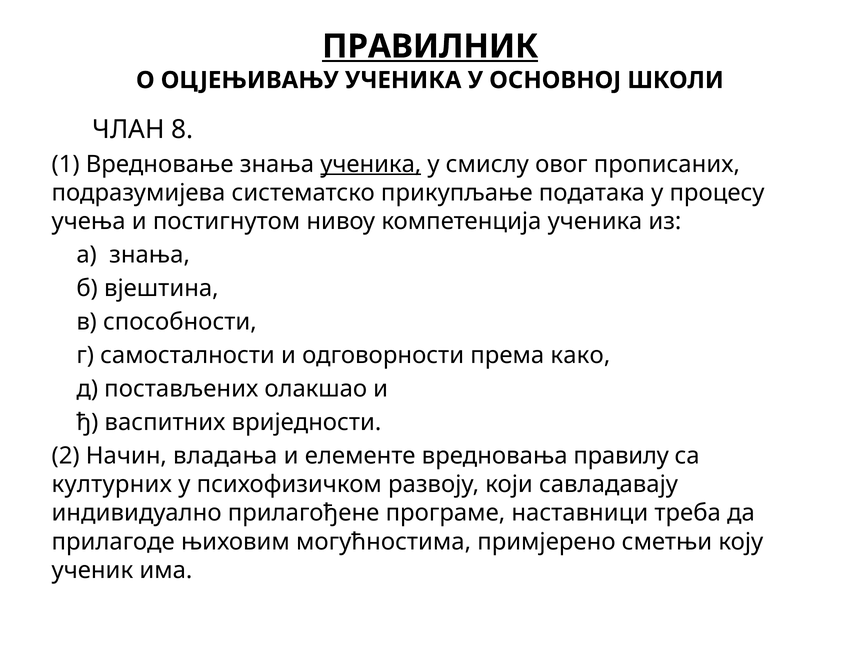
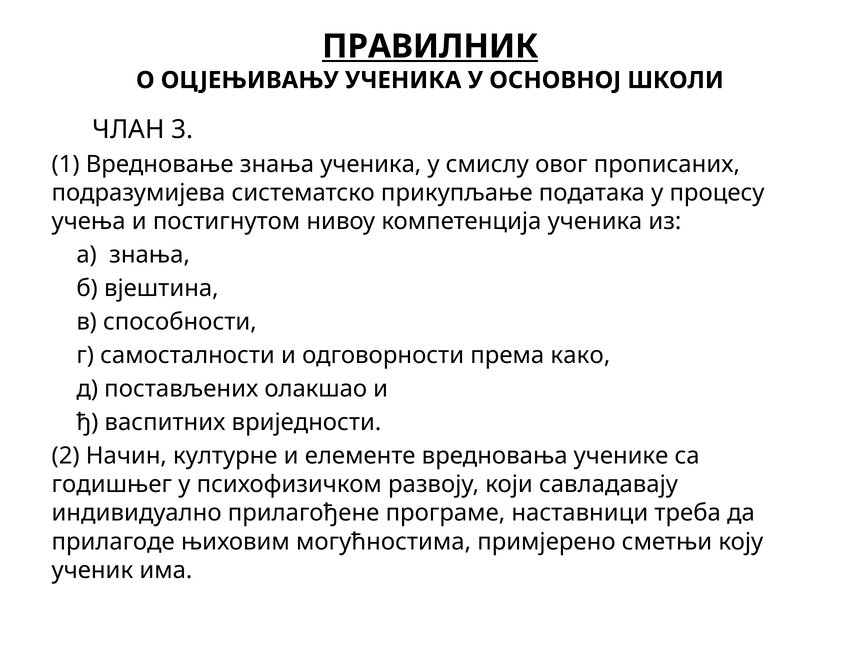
8: 8 -> 3 (182, 129)
ученика underline: present -> none (371, 164)
владања: владања -> културне (225, 456)
правилу: правилу -> ученике (621, 456)
културних: културних -> годишњег (112, 484)
